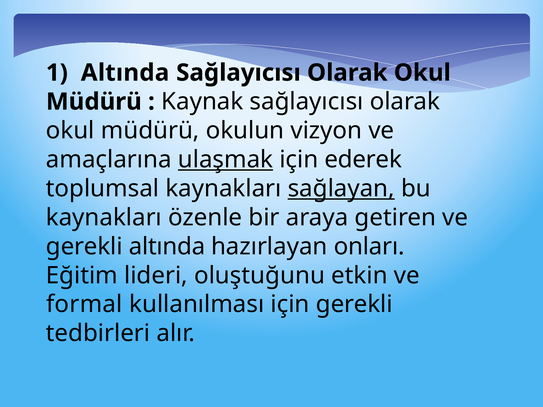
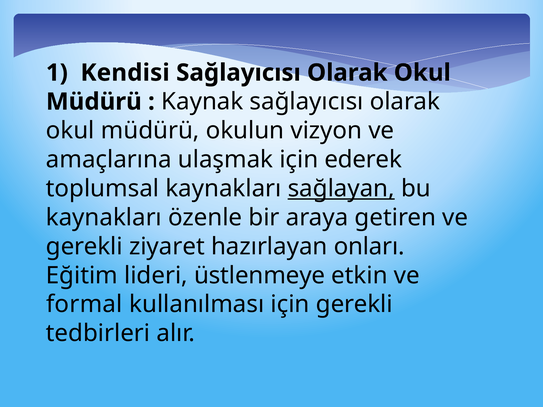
1 Altında: Altında -> Kendisi (125, 73)
ulaşmak underline: present -> none (225, 160)
gerekli altında: altında -> ziyaret (167, 247)
oluştuğunu: oluştuğunu -> üstlenmeye (260, 276)
